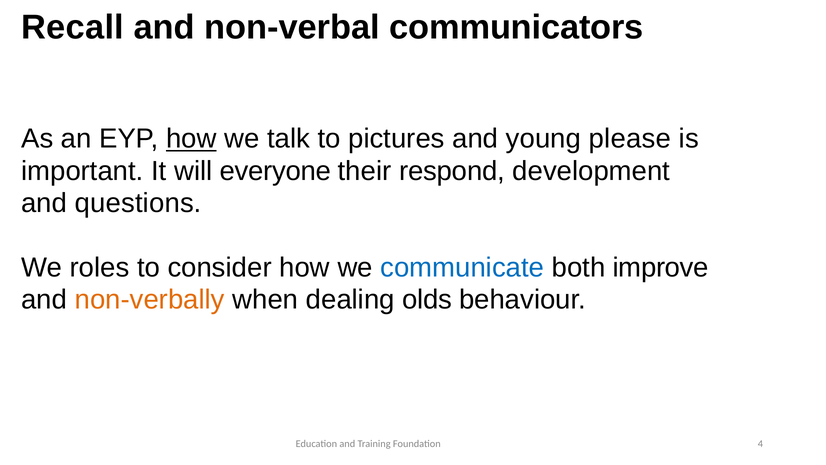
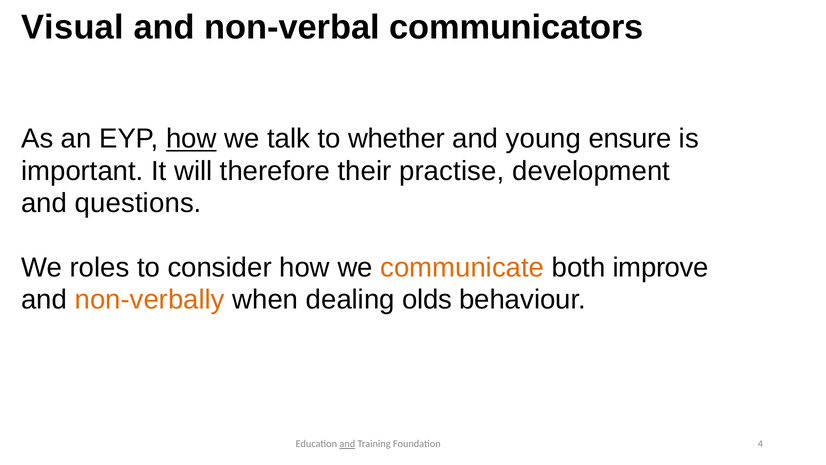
Recall: Recall -> Visual (72, 27)
pictures: pictures -> whether (397, 139)
please: please -> ensure (630, 139)
everyone: everyone -> therefore (275, 171)
respond: respond -> practise (452, 171)
communicate colour: blue -> orange (462, 267)
and underline: none -> present (347, 444)
